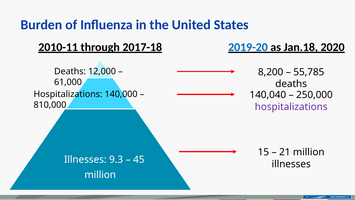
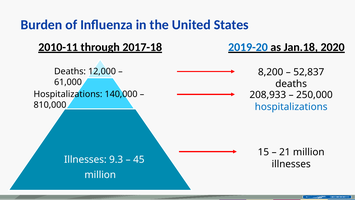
55,785: 55,785 -> 52,837 (309, 72)
140,040: 140,040 -> 208,933 (268, 95)
hospitalizations colour: purple -> blue (291, 107)
